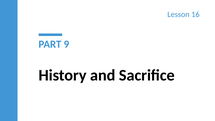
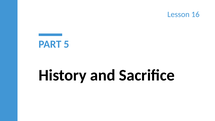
9: 9 -> 5 (66, 44)
